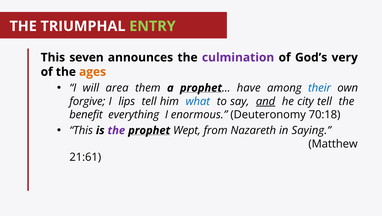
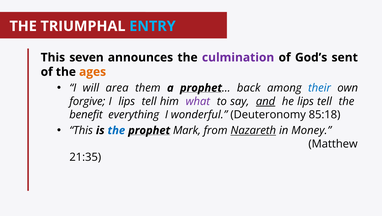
ENTRY colour: light green -> light blue (152, 26)
very: very -> sent (345, 57)
have: have -> back (249, 88)
what colour: blue -> purple (198, 101)
he city: city -> lips (306, 101)
enormous: enormous -> wonderful (199, 114)
70:18: 70:18 -> 85:18 (325, 114)
the colour: purple -> blue (116, 130)
Wept: Wept -> Mark (187, 130)
Nazareth underline: none -> present (253, 130)
Saying: Saying -> Money (311, 130)
21:61: 21:61 -> 21:35 (85, 157)
